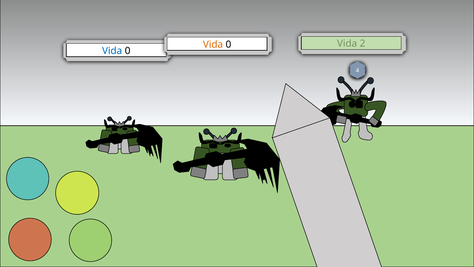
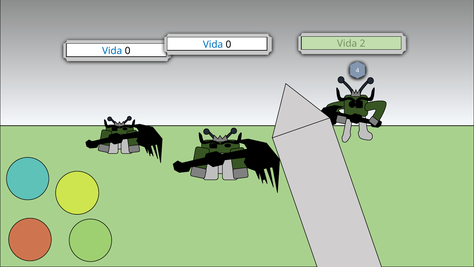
Vida colour: orange -> blue (213, 44)
